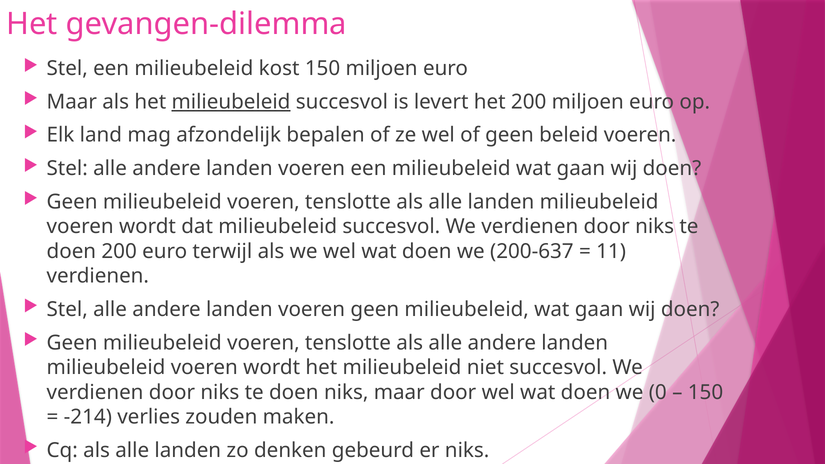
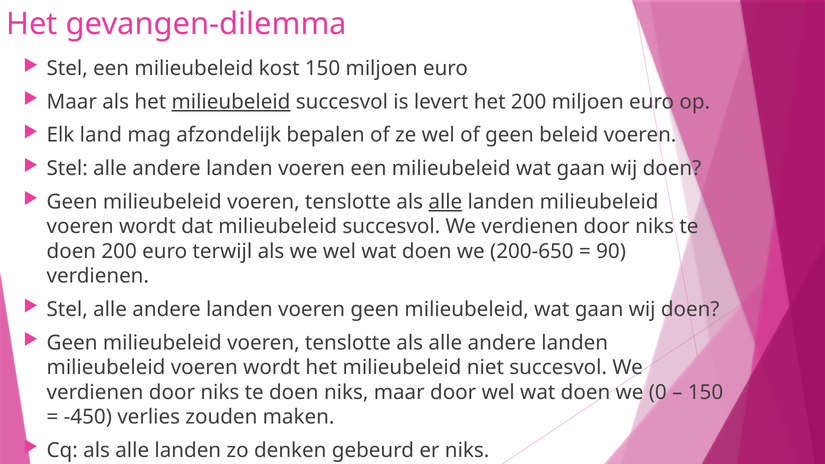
alle underline: none -> present (445, 202)
200-637: 200-637 -> 200-650 (532, 251)
11: 11 -> 90 (611, 251)
-214: -214 -> -450 (88, 417)
